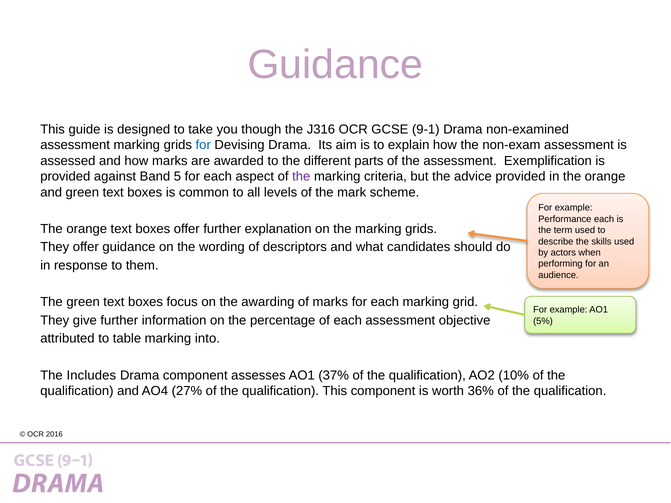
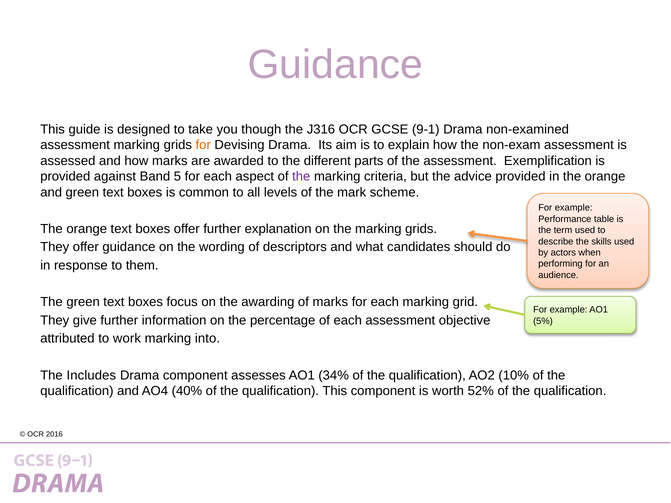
for colour: blue -> orange (203, 145)
Performance each: each -> table (604, 219)
table: table -> work (127, 339)
37%: 37% -> 34% (334, 375)
27%: 27% -> 40% (187, 391)
36%: 36% -> 52% (481, 391)
